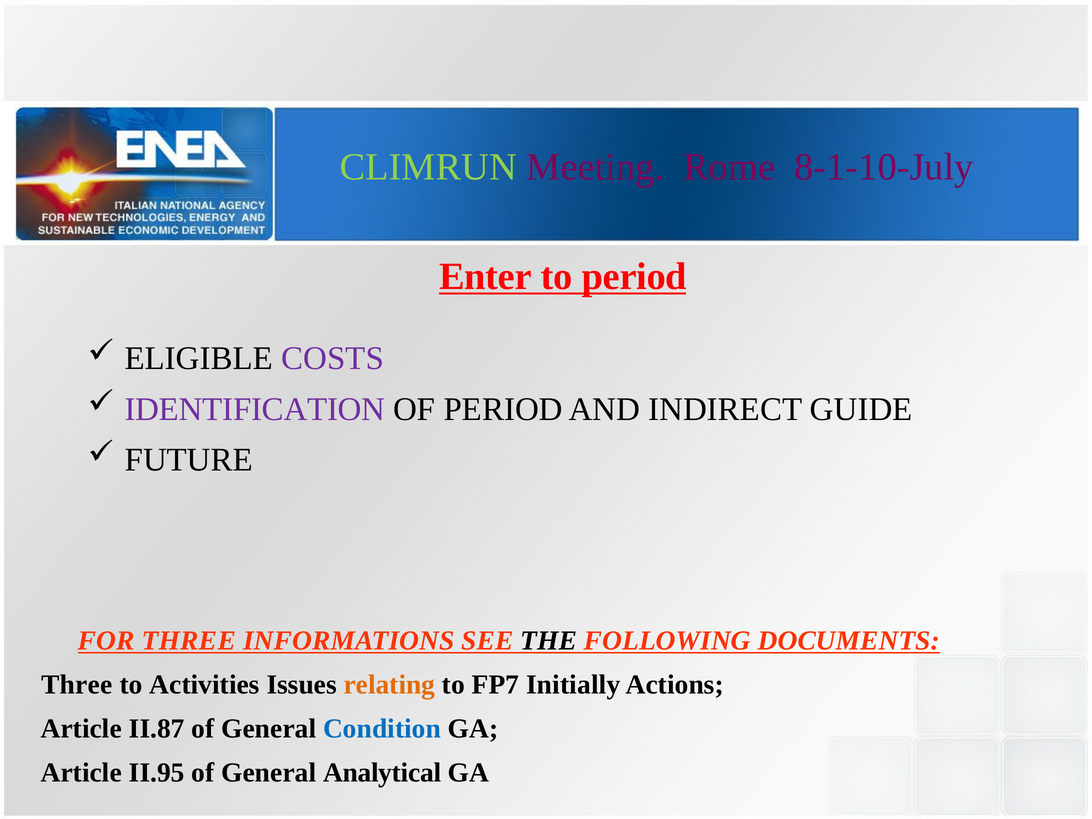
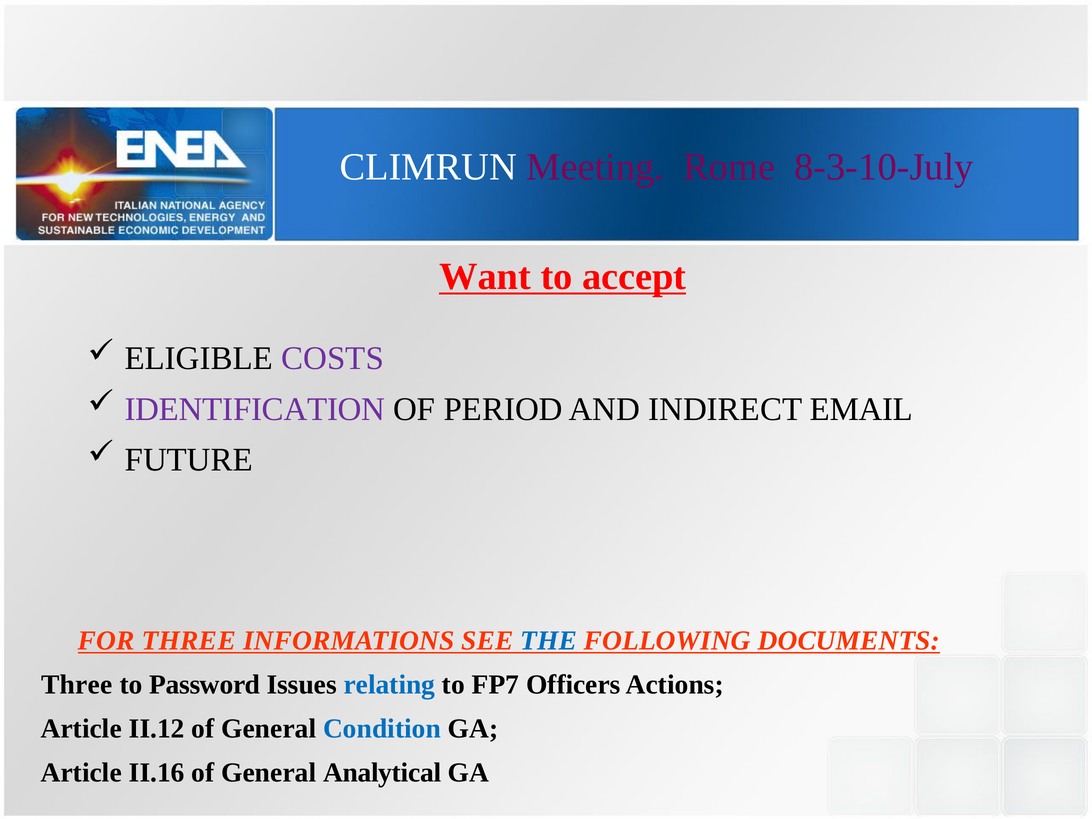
CLIMRUN colour: light green -> white (428, 167)
8-1-10-July: 8-1-10-July -> 8-3-10-July (884, 167)
Enter: Enter -> Want (485, 276)
to period: period -> accept (634, 276)
GUIDE: GUIDE -> EMAIL (861, 409)
THE colour: black -> blue (549, 641)
Activities: Activities -> Password (205, 685)
relating colour: orange -> blue (389, 685)
Initially: Initially -> Officers (573, 685)
II.87: II.87 -> II.12 (157, 729)
II.95: II.95 -> II.16 (157, 773)
